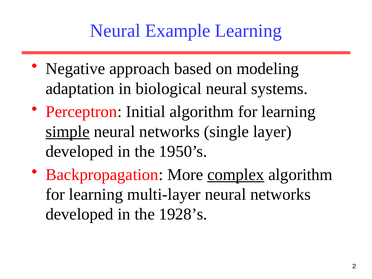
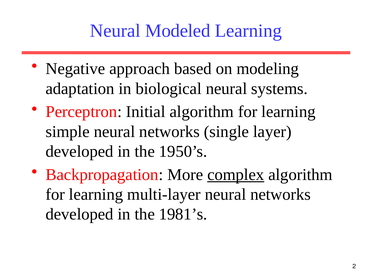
Example: Example -> Modeled (178, 31)
simple underline: present -> none (68, 132)
1928’s: 1928’s -> 1981’s (183, 214)
